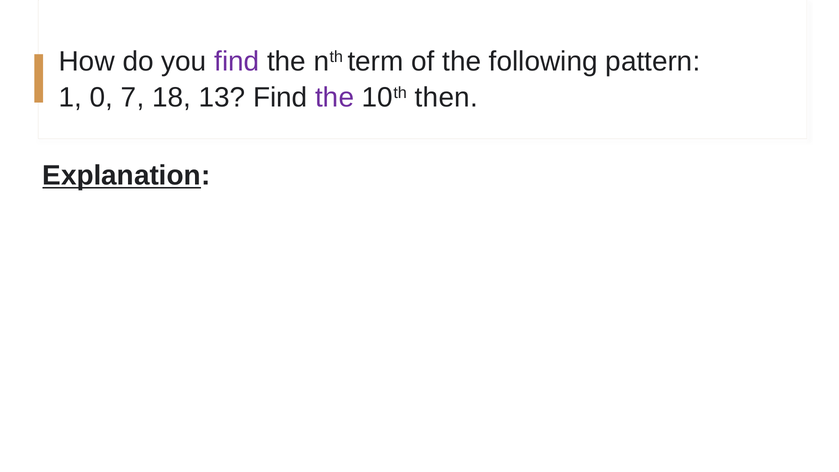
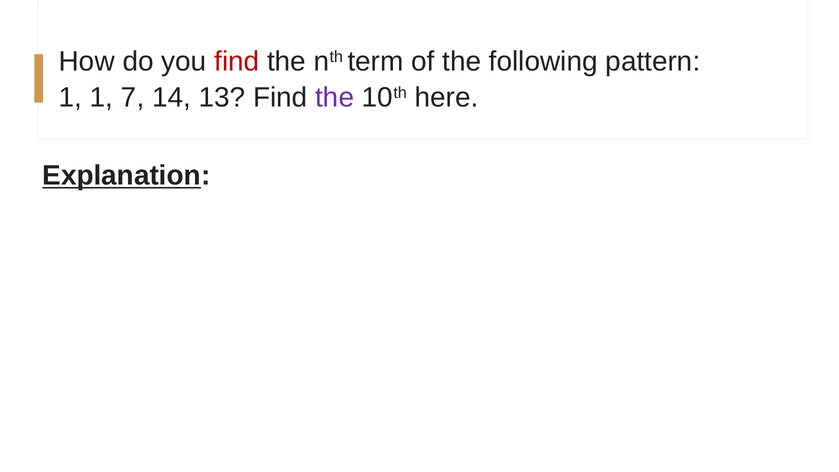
find colour: purple -> red (237, 62)
1 0: 0 -> 1 (101, 97)
18: 18 -> 14 (171, 97)
then: then -> here (446, 97)
